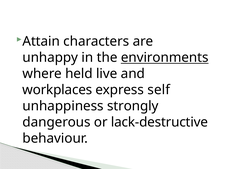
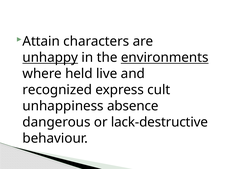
unhappy underline: none -> present (50, 57)
workplaces: workplaces -> recognized (57, 90)
self: self -> cult (159, 90)
strongly: strongly -> absence (133, 106)
